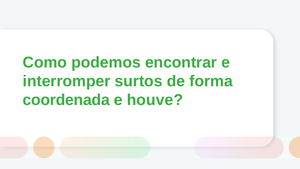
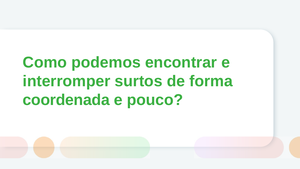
houve: houve -> pouco (155, 100)
